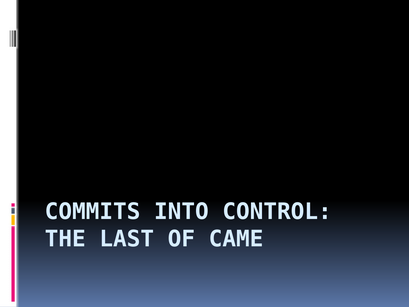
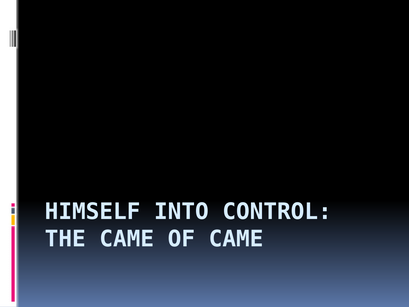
COMMITS: COMMITS -> HIMSELF (93, 212)
THE LAST: LAST -> CAME (127, 239)
